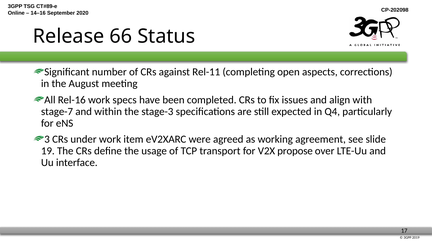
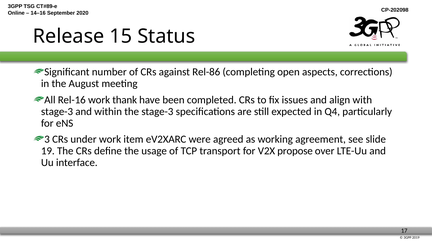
66: 66 -> 15 (121, 36)
Rel-11: Rel-11 -> Rel-86 (206, 72)
specs: specs -> thank (125, 100)
stage-7: stage-7 -> stage-3 (57, 112)
